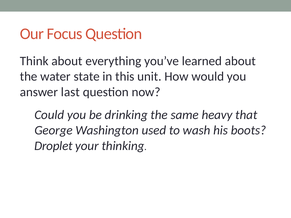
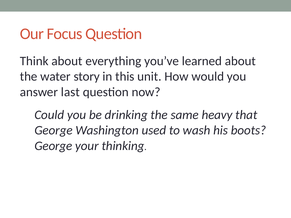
state: state -> story (87, 77)
Droplet: Droplet -> George (53, 146)
